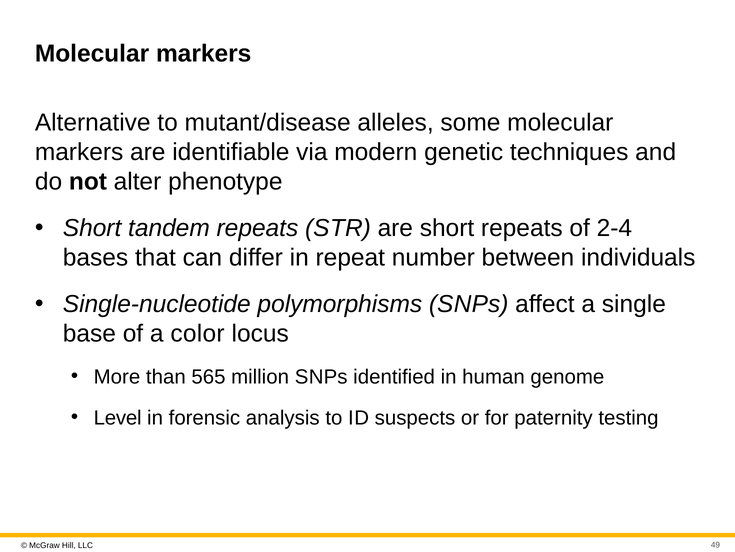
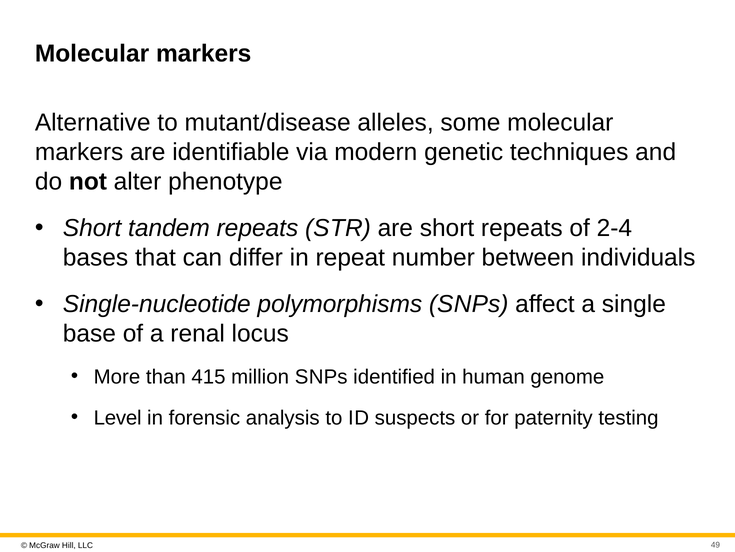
color: color -> renal (198, 333)
565: 565 -> 415 (208, 376)
